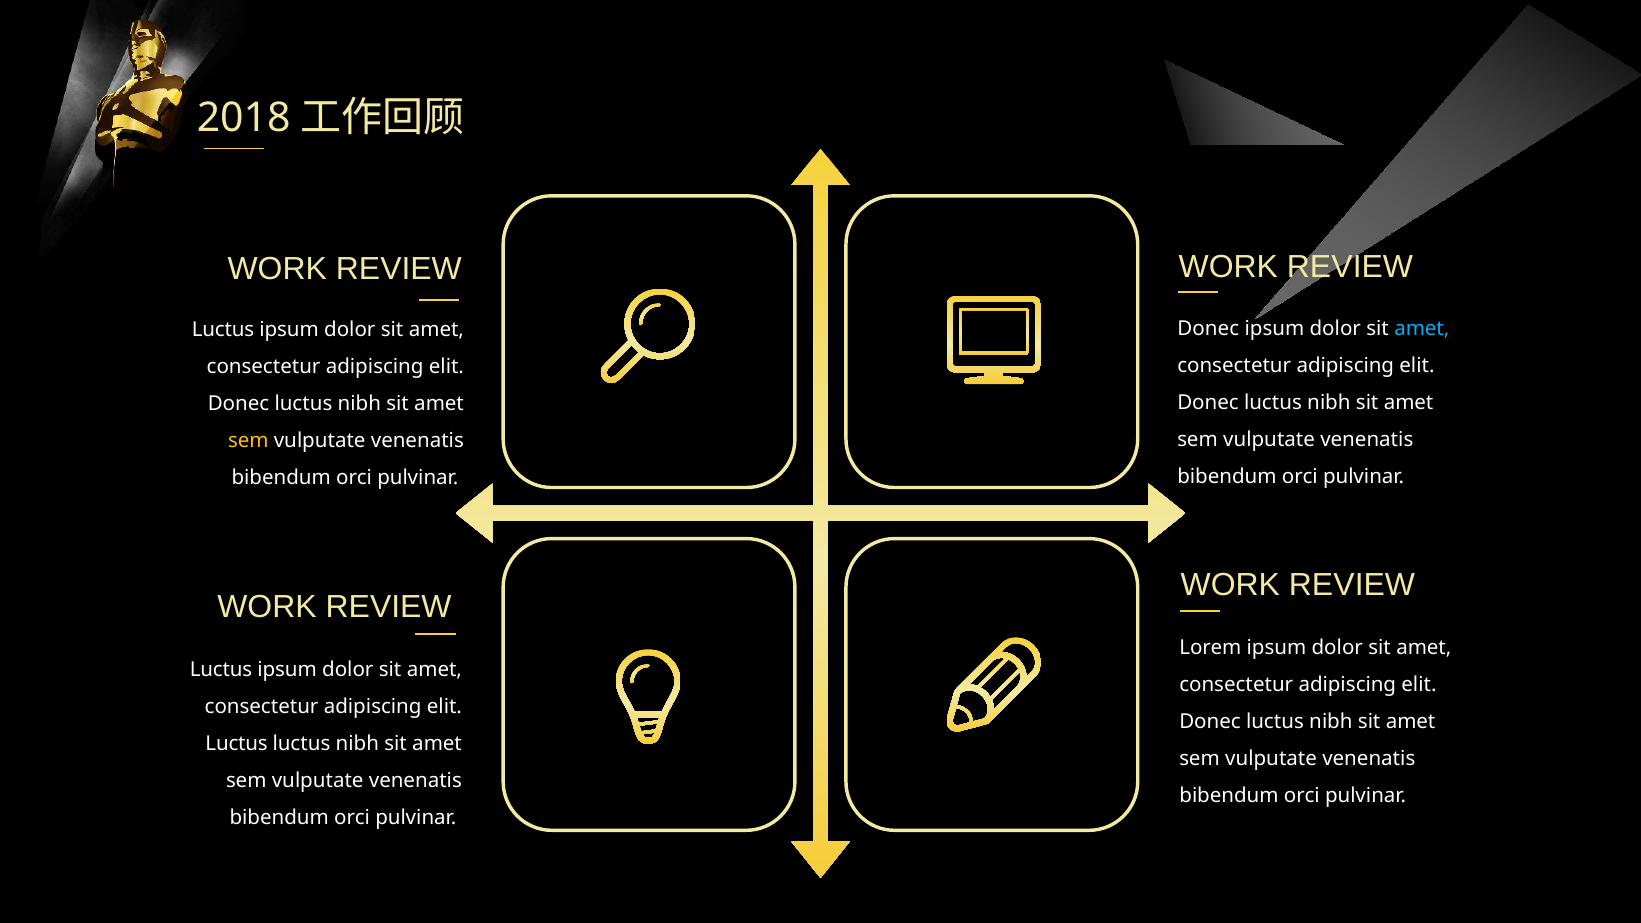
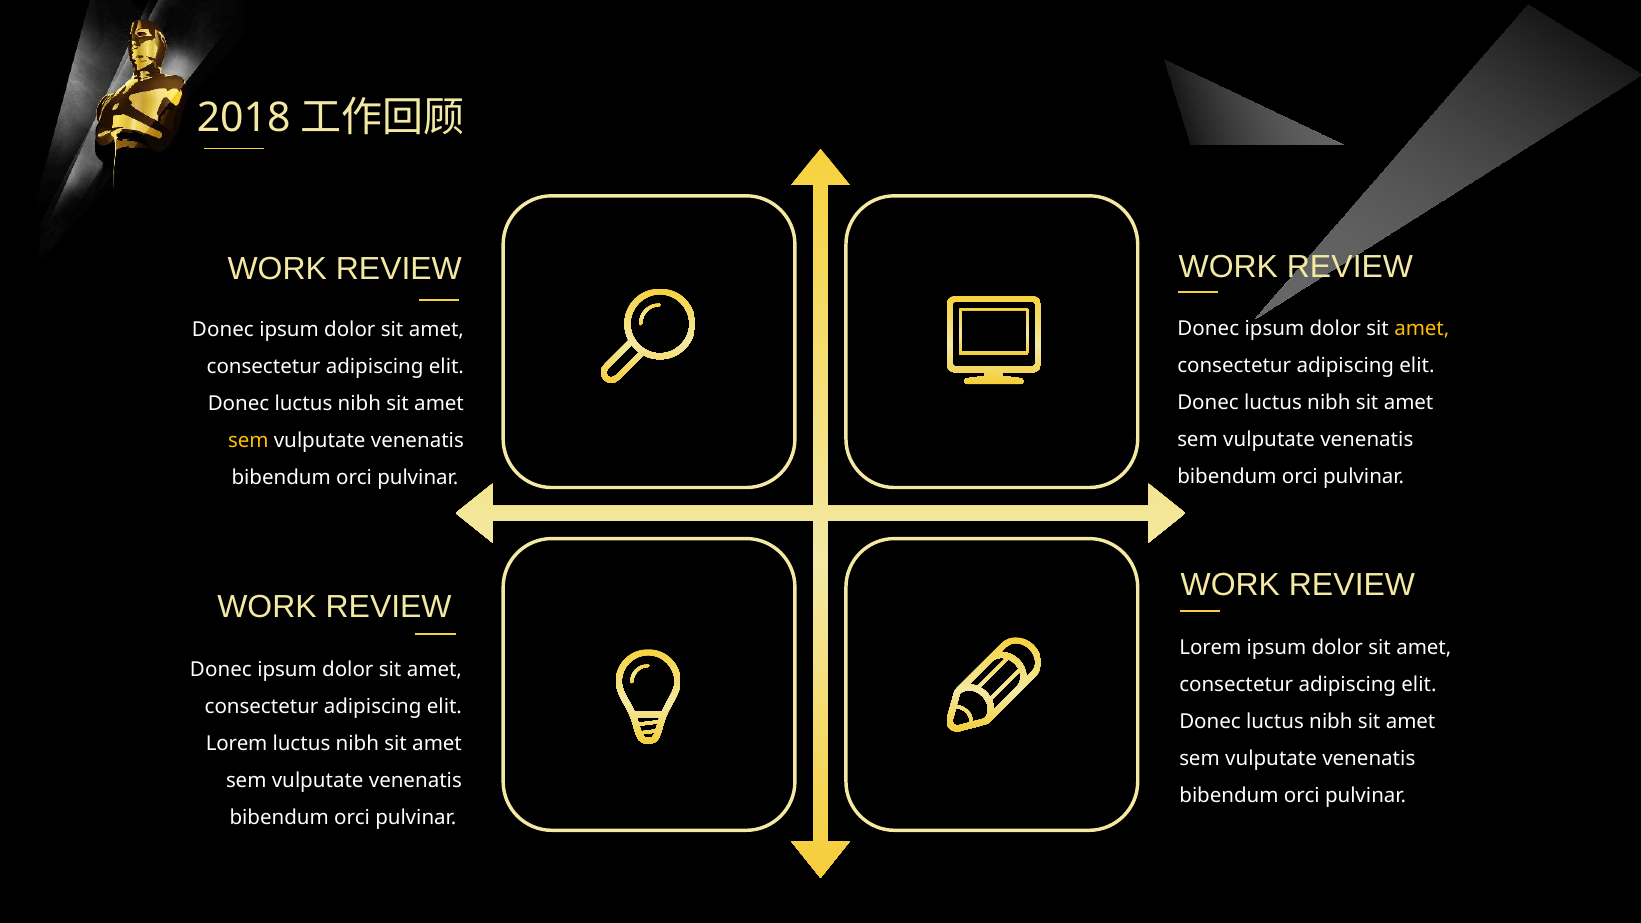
amet colour: light blue -> yellow (1422, 329)
Luctus: Luctus -> Donec (223, 330)
Luctus: Luctus -> Donec (221, 670)
Luctus: Luctus -> Lorem (237, 744)
